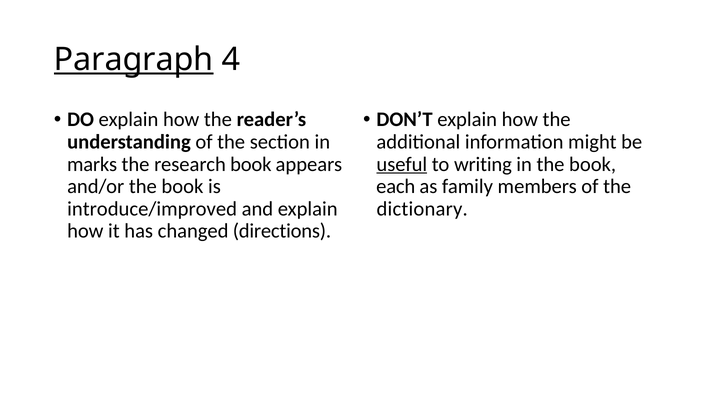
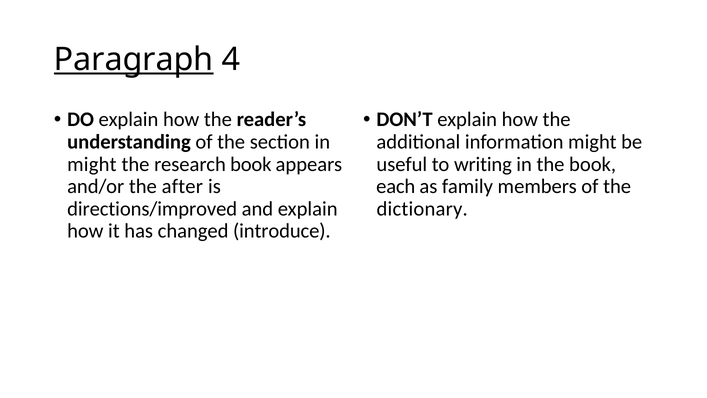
marks: marks -> might (92, 164)
useful underline: present -> none (402, 164)
and/or the book: book -> after (182, 186)
introduce/improved: introduce/improved -> directions/improved (152, 209)
directions: directions -> introduce (282, 231)
